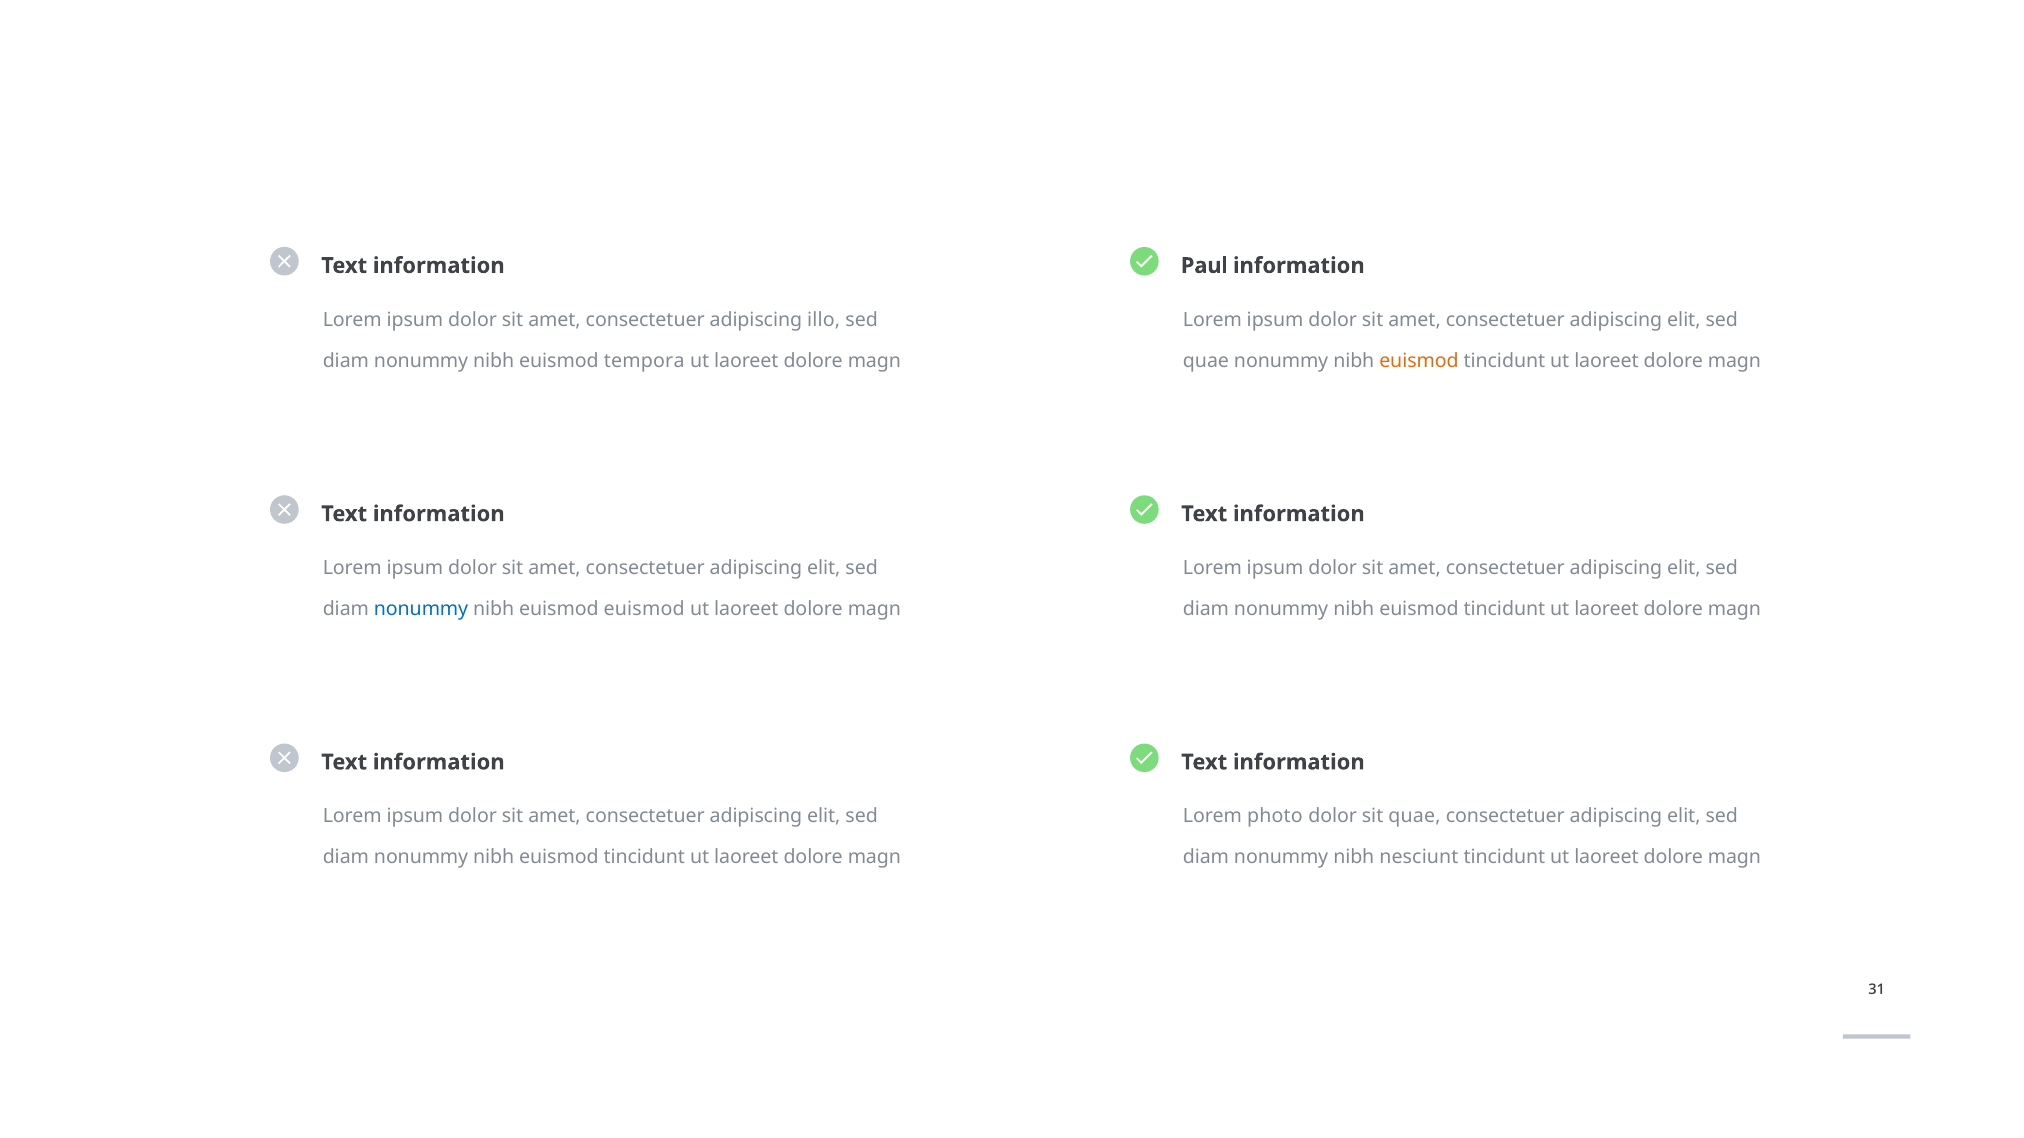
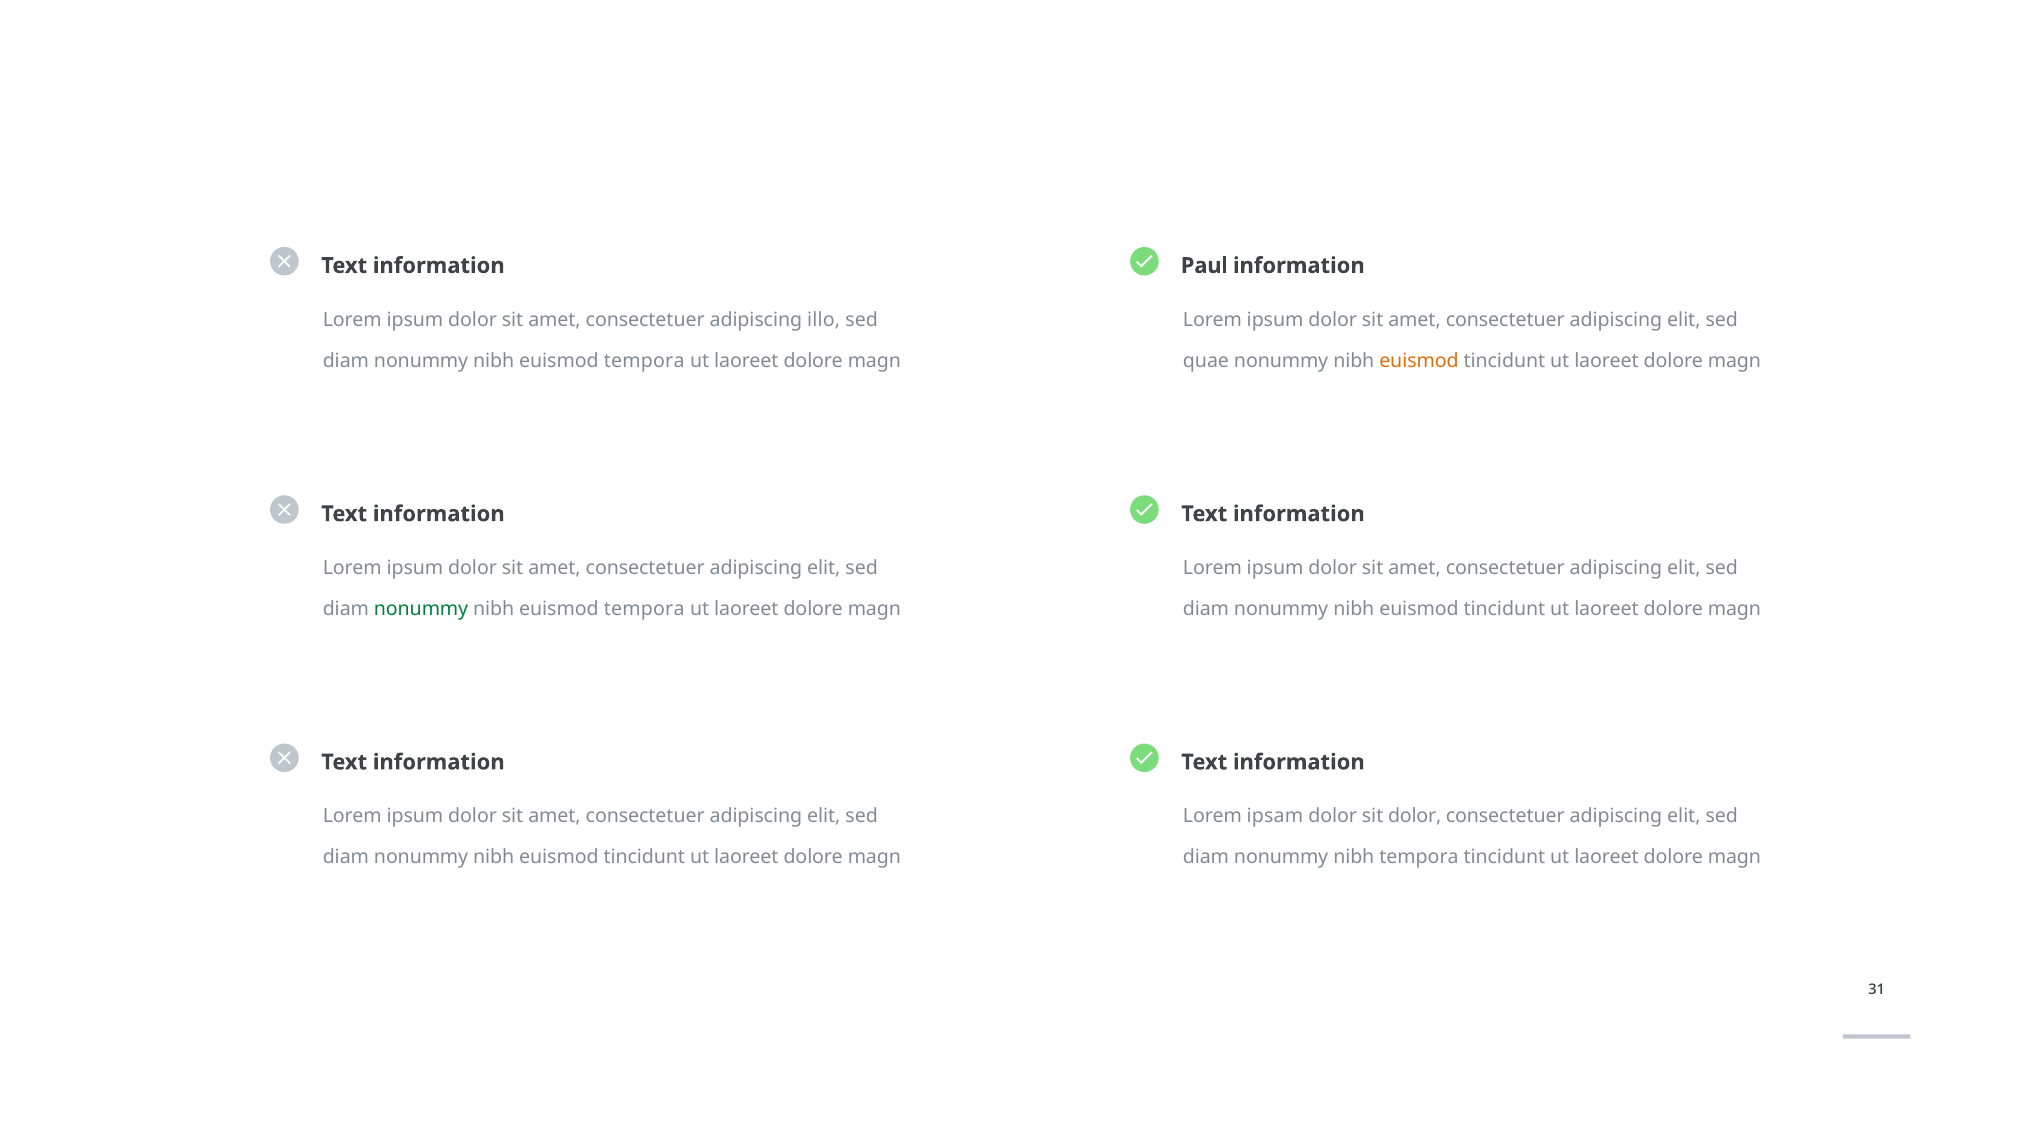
nonummy colour: blue -> green (421, 609)
euismod: euismod -> tempora (644, 609)
photo: photo -> ipsam (1275, 817)
sit quae: quae -> dolor (1415, 817)
nibh nesciunt: nesciunt -> tempora (1419, 858)
